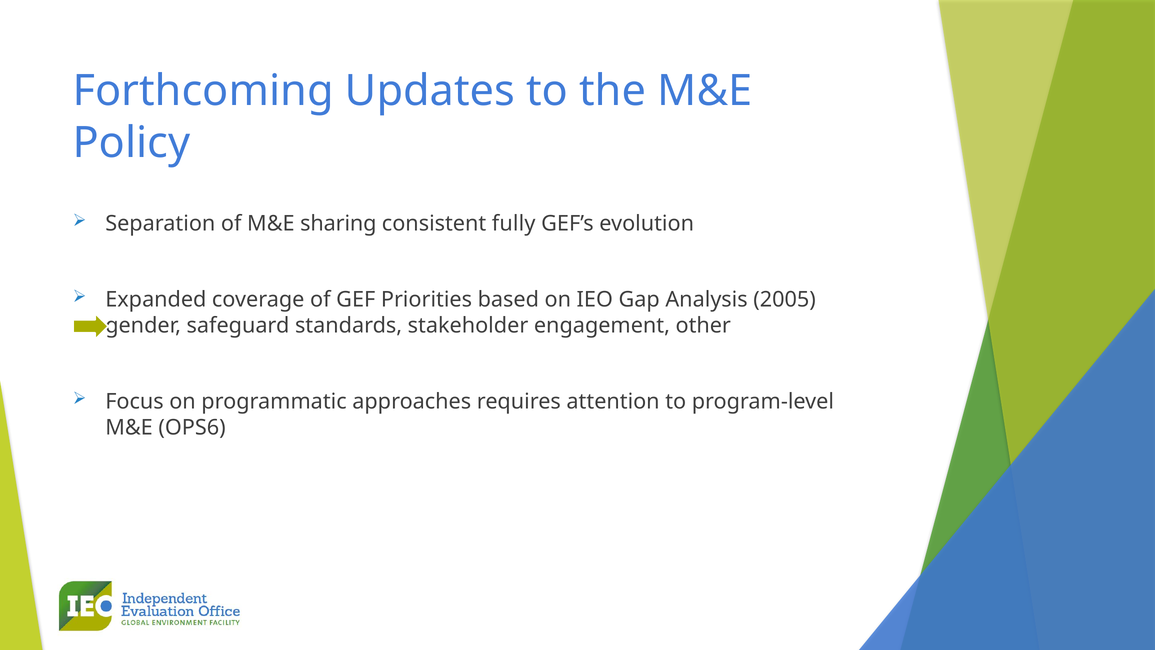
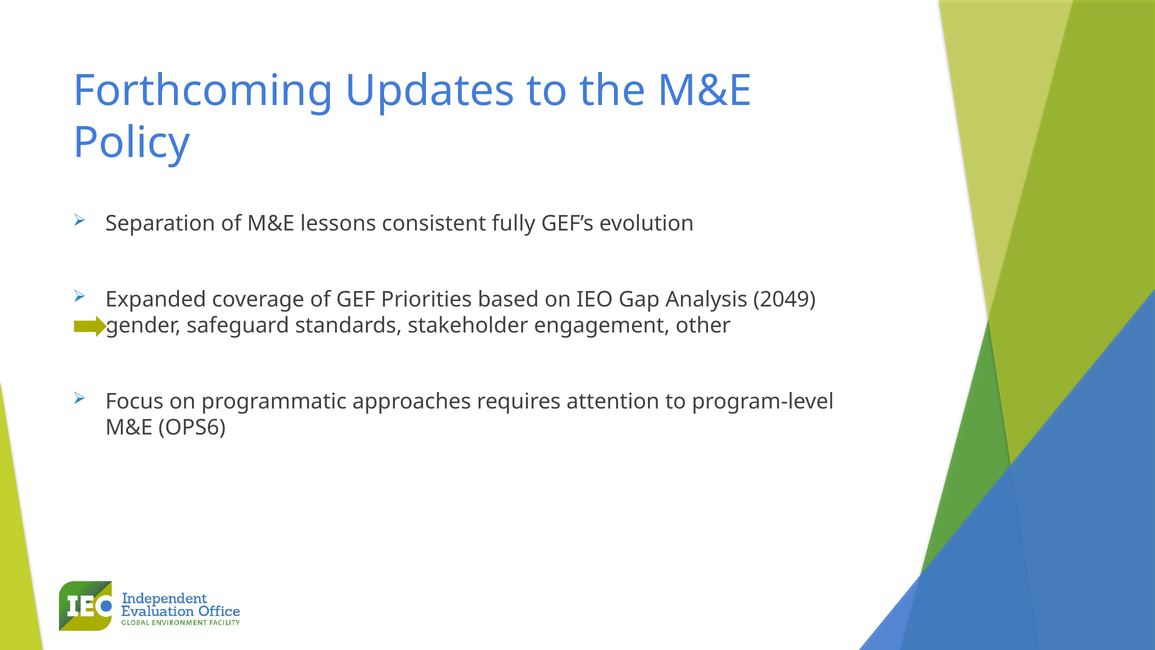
sharing: sharing -> lessons (338, 224)
2005: 2005 -> 2049 (785, 300)
